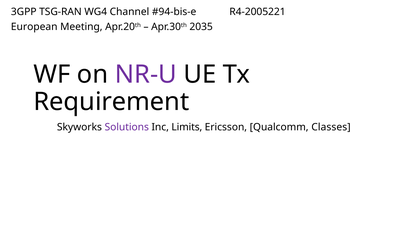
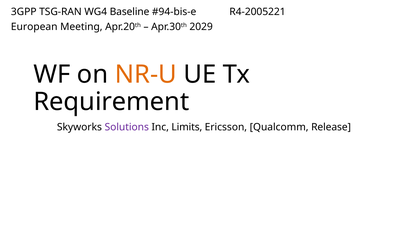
Channel: Channel -> Baseline (130, 12)
2035: 2035 -> 2029 (201, 27)
NR-U colour: purple -> orange (146, 74)
Classes: Classes -> Release (331, 128)
